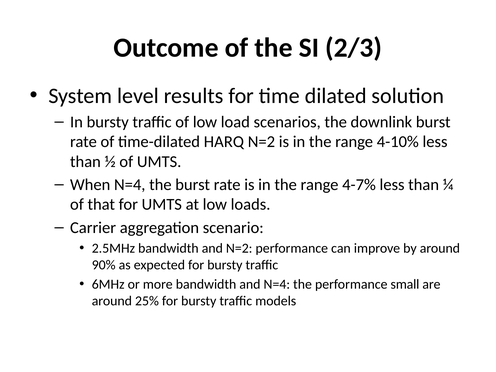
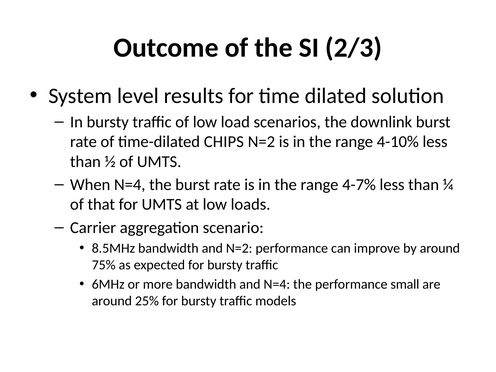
HARQ: HARQ -> CHIPS (224, 142)
2.5MHz: 2.5MHz -> 8.5MHz (113, 248)
90%: 90% -> 75% (104, 265)
